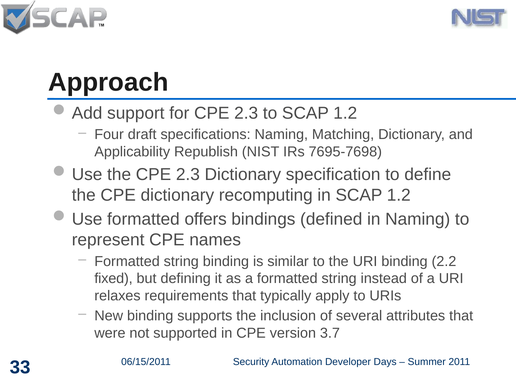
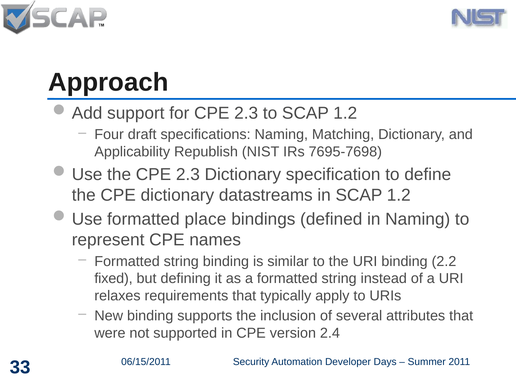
recomputing: recomputing -> datastreams (266, 195)
offers: offers -> place (205, 219)
3.7: 3.7 -> 2.4 (330, 333)
